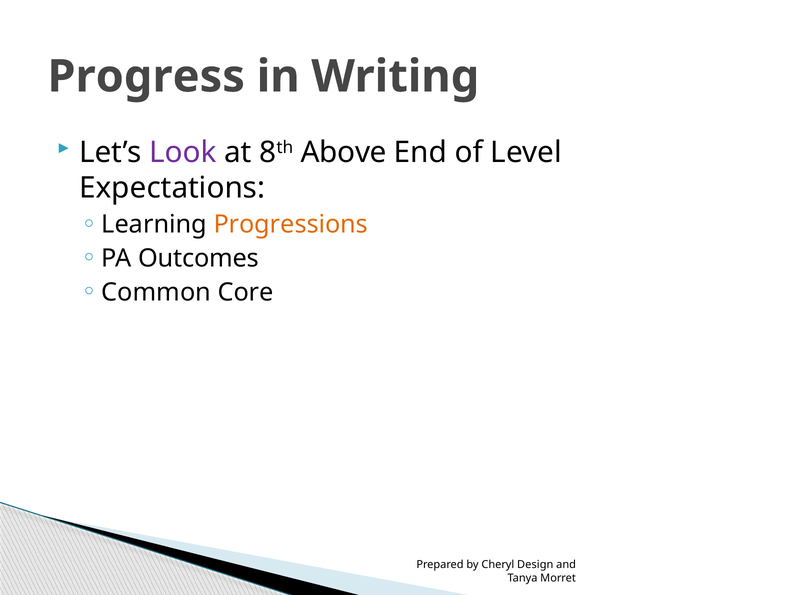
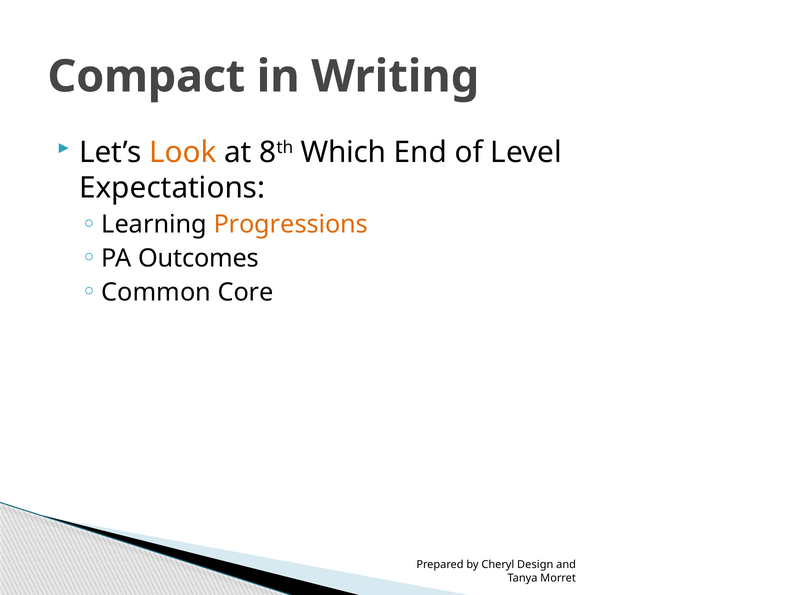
Progress: Progress -> Compact (146, 77)
Look colour: purple -> orange (183, 152)
Above: Above -> Which (344, 152)
